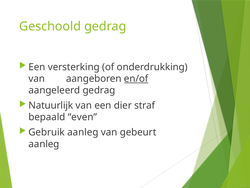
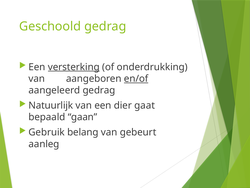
versterking underline: none -> present (74, 67)
straf: straf -> gaat (145, 105)
even: even -> gaan (83, 117)
Gebruik aanleg: aanleg -> belang (83, 132)
